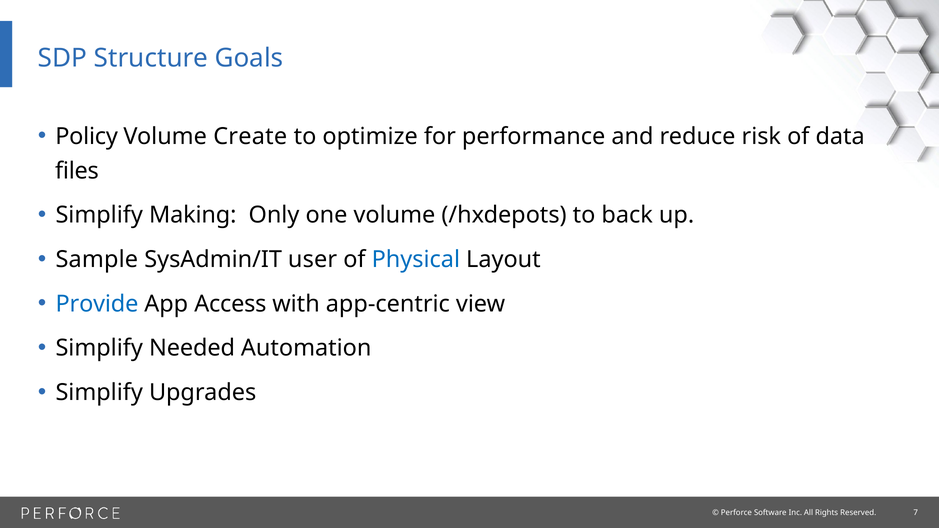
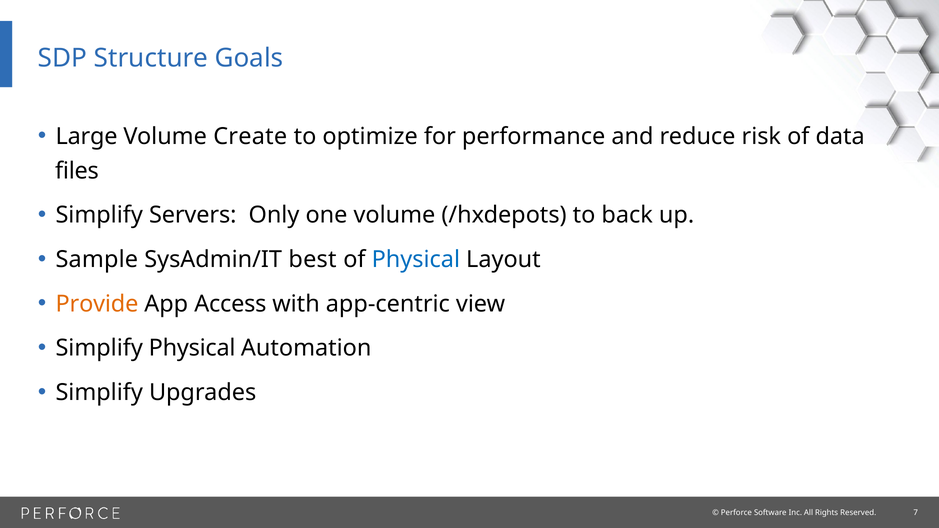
Policy: Policy -> Large (87, 136)
Making: Making -> Servers (193, 215)
user: user -> best (313, 260)
Provide colour: blue -> orange (97, 304)
Simplify Needed: Needed -> Physical (192, 348)
